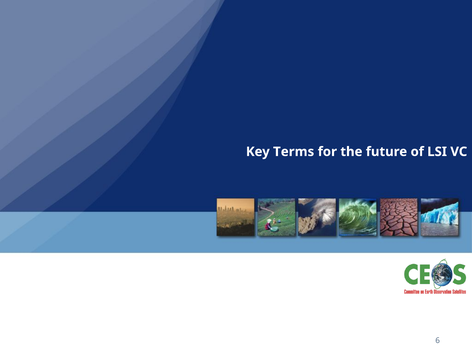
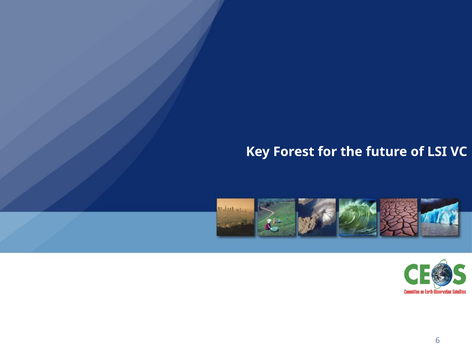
Terms: Terms -> Forest (294, 152)
